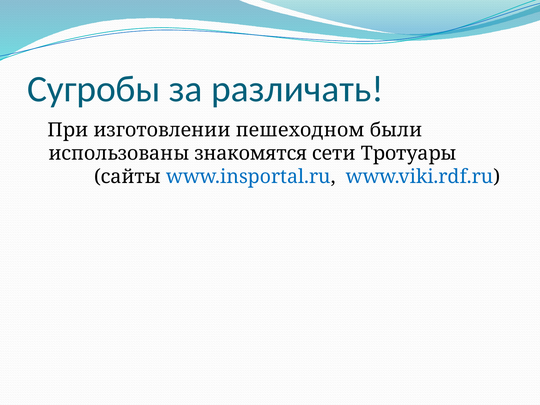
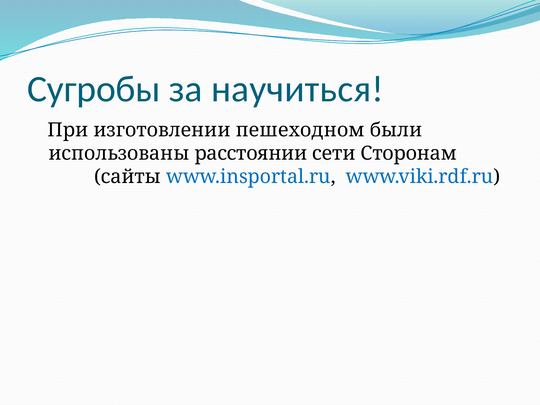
различать: различать -> научиться (297, 89)
знакомятся: знакомятся -> расстоянии (251, 153)
Тротуары: Тротуары -> Сторонам (409, 153)
